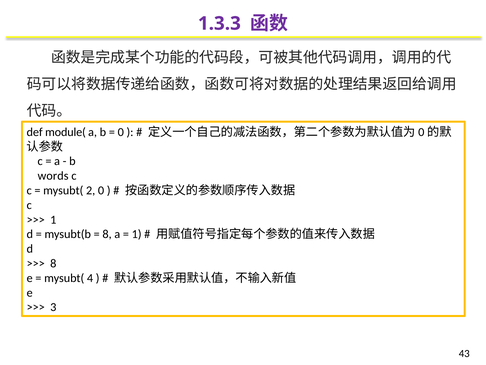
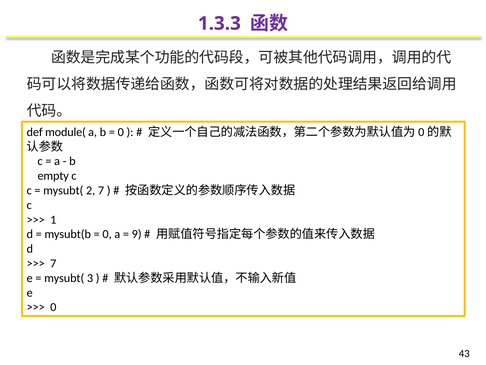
words: words -> empty (53, 176)
2 0: 0 -> 7 (101, 190)
8: 8 -> 0 (107, 234)
1: 1 -> 9 (137, 234)
8: 8 -> 7 (53, 263)
4: 4 -> 3 (90, 278)
3: 3 -> 0 (53, 307)
